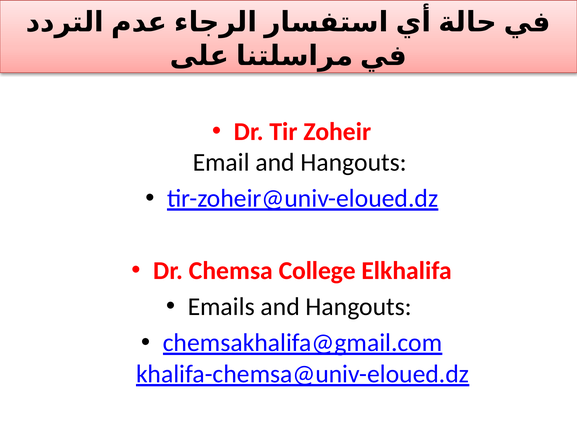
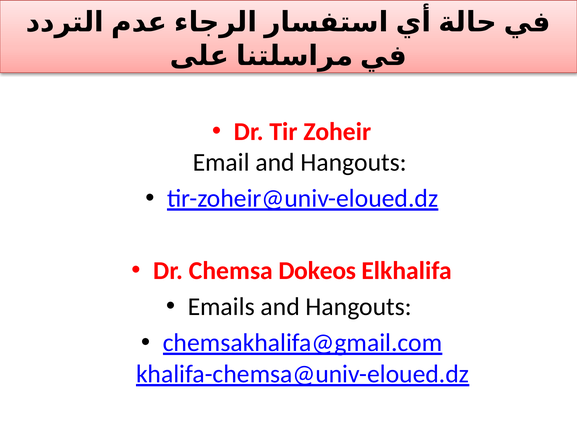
College: College -> Dokeos (317, 271)
